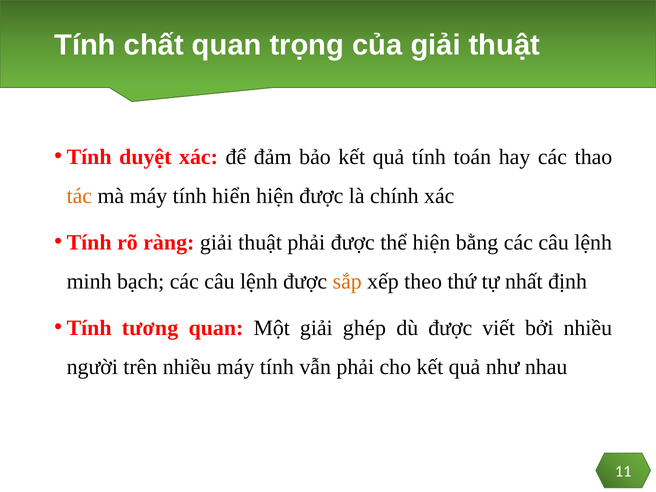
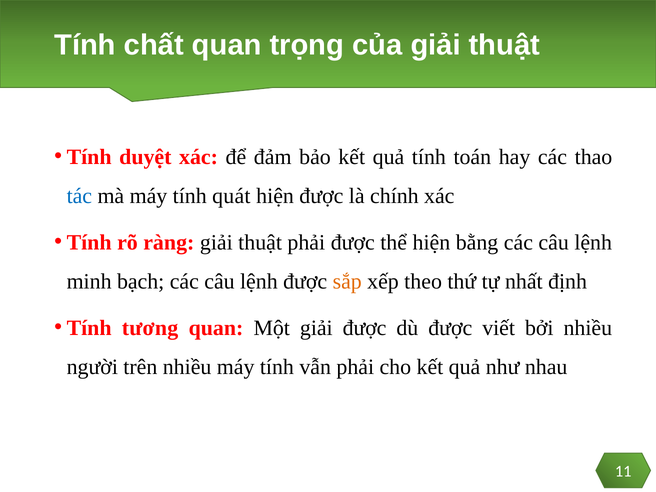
tác colour: orange -> blue (79, 196)
hiển: hiển -> quát (231, 196)
giải ghép: ghép -> được (365, 328)
